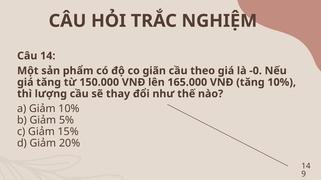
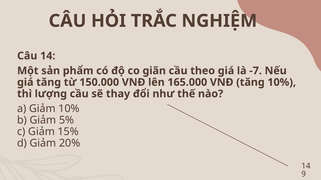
-0: -0 -> -7 (256, 71)
